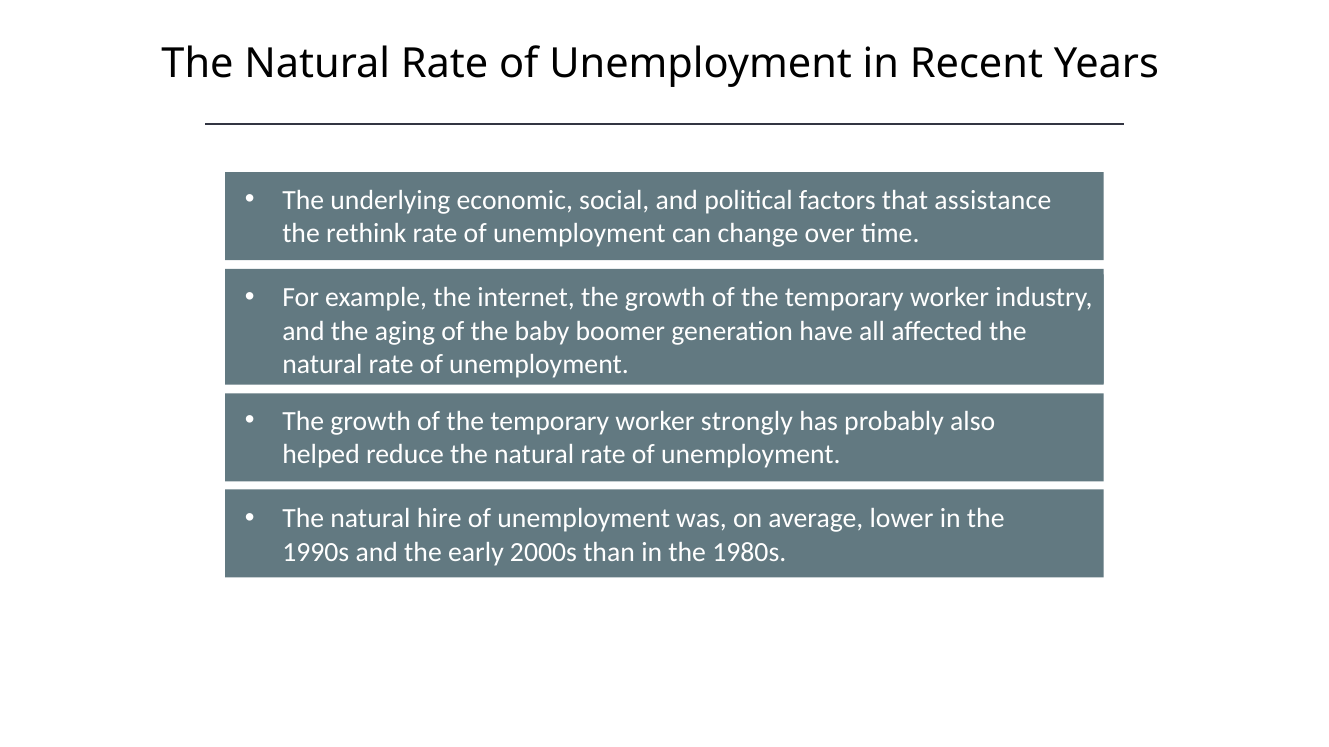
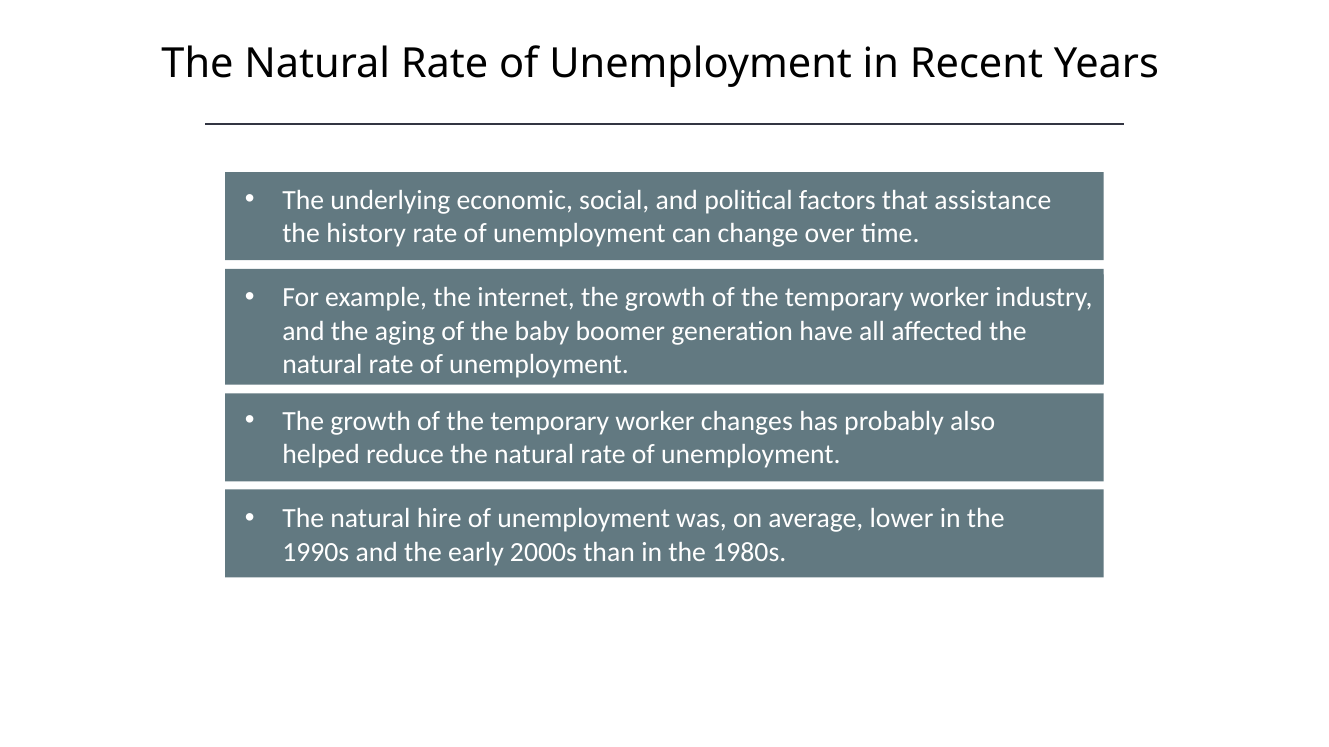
rethink: rethink -> history (366, 234)
strongly: strongly -> changes (747, 421)
